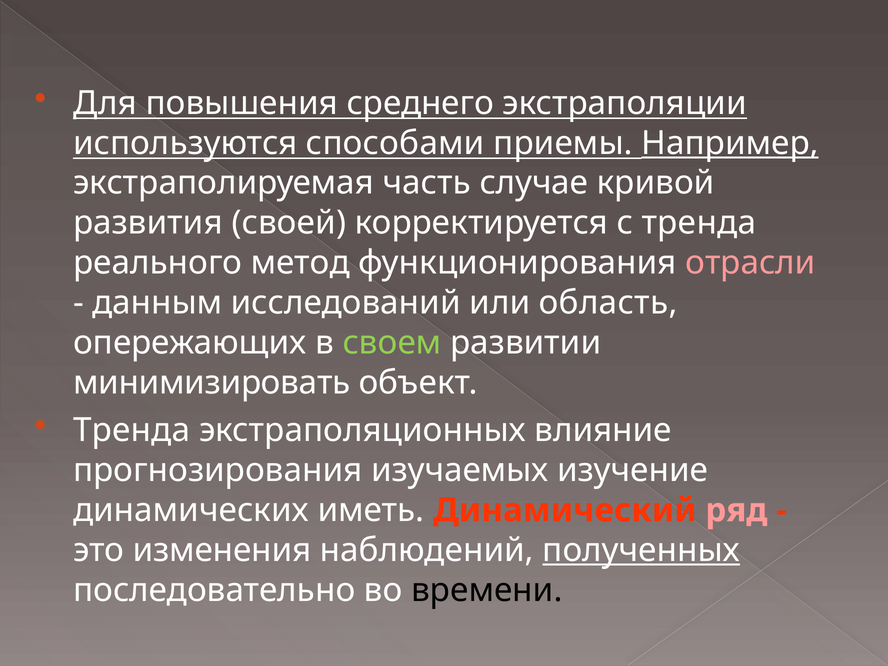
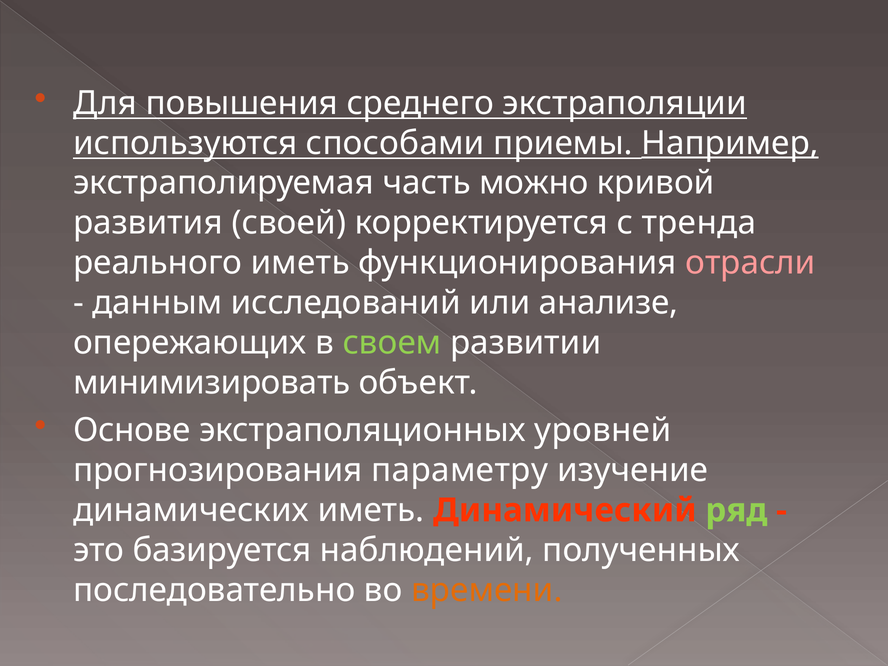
случае: случае -> можно (534, 183)
реального метод: метод -> иметь (300, 263)
область: область -> анализе (609, 303)
Тренда: Тренда -> Основе (132, 430)
влияние: влияние -> уровней (603, 430)
изучаемых: изучаемых -> параметру (460, 470)
ряд colour: pink -> light green (736, 510)
изменения: изменения -> базируется (222, 550)
полученных underline: present -> none (641, 550)
времени colour: black -> orange (487, 590)
